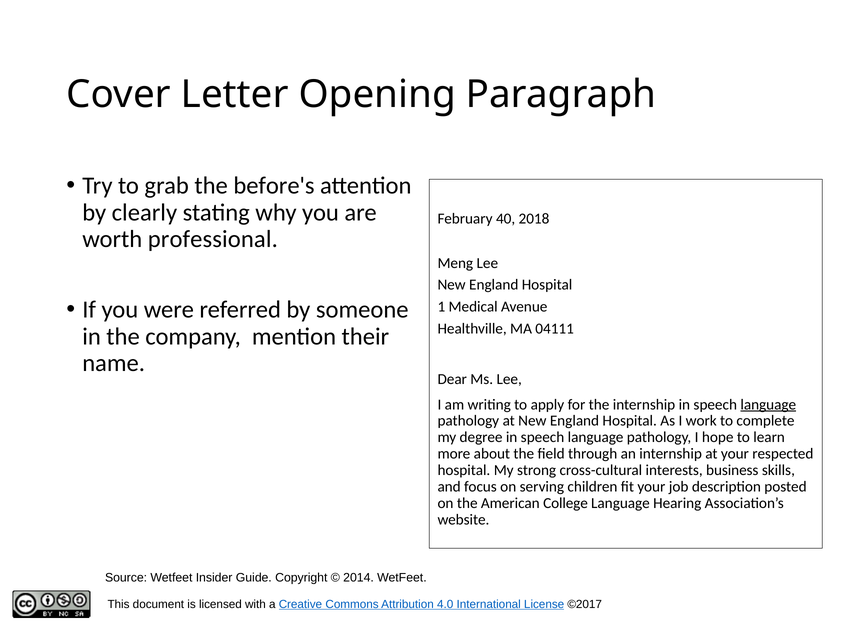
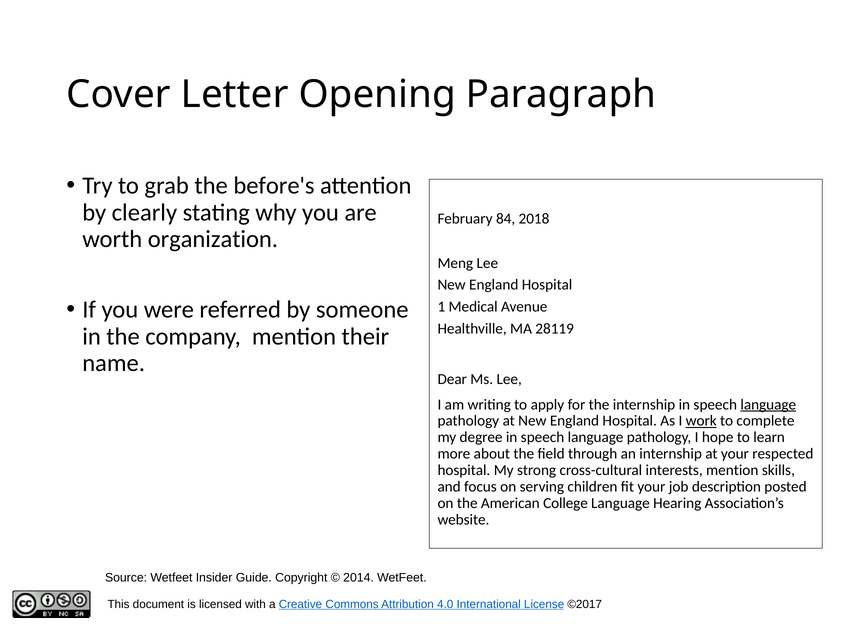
40: 40 -> 84 (506, 219)
professional: professional -> organization (213, 239)
04111: 04111 -> 28119 (555, 329)
work underline: none -> present (701, 421)
interests business: business -> mention (732, 470)
